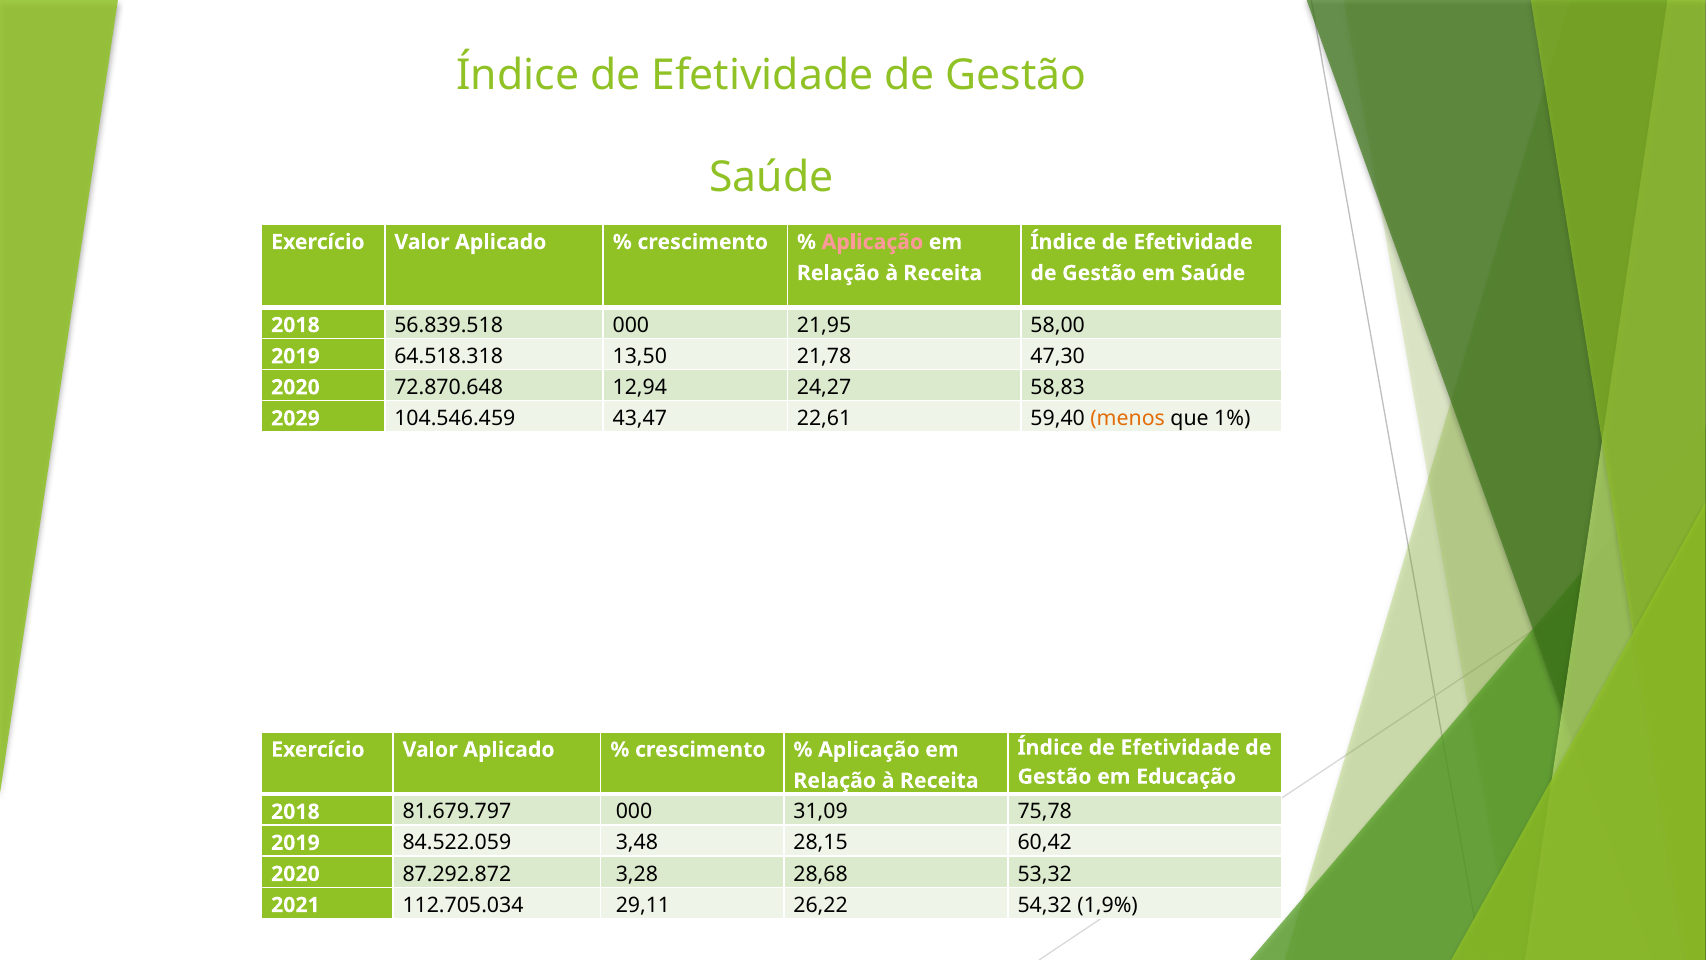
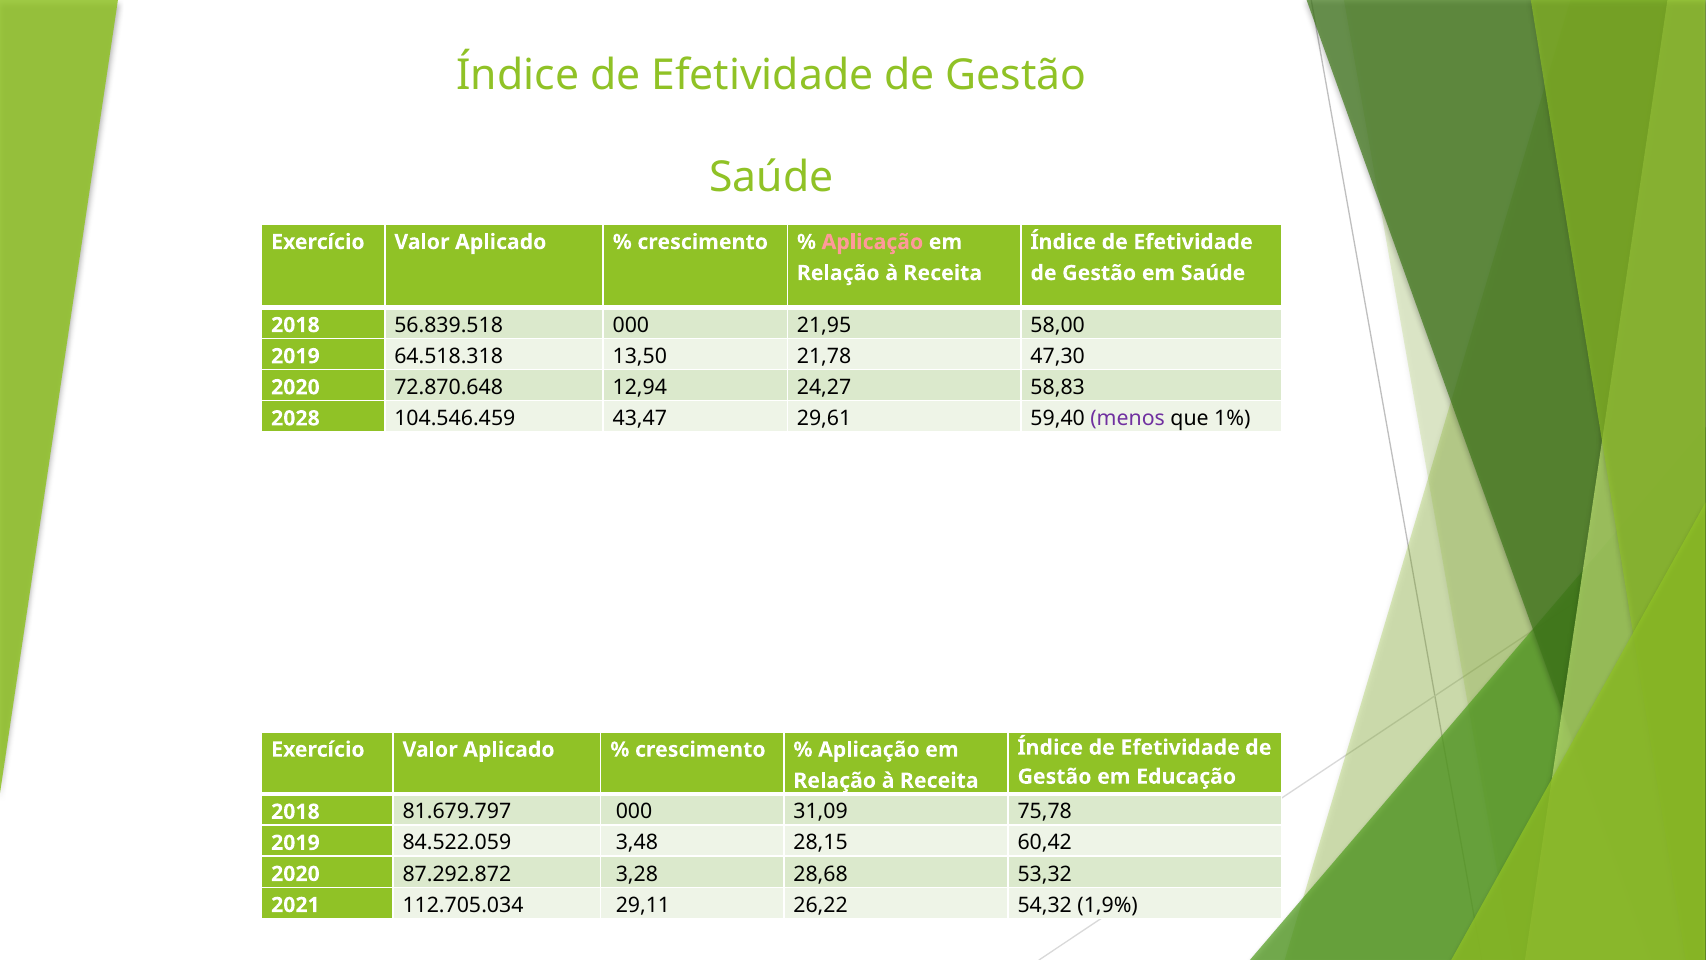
2029: 2029 -> 2028 (295, 418)
22,61: 22,61 -> 29,61 (824, 418)
menos colour: orange -> purple (1128, 418)
